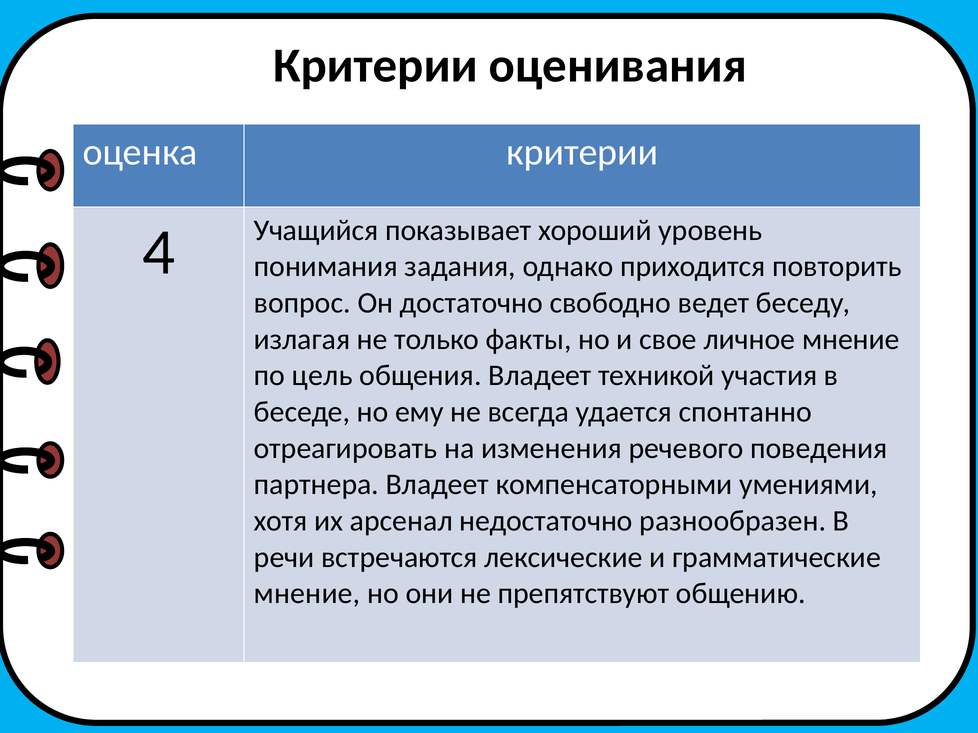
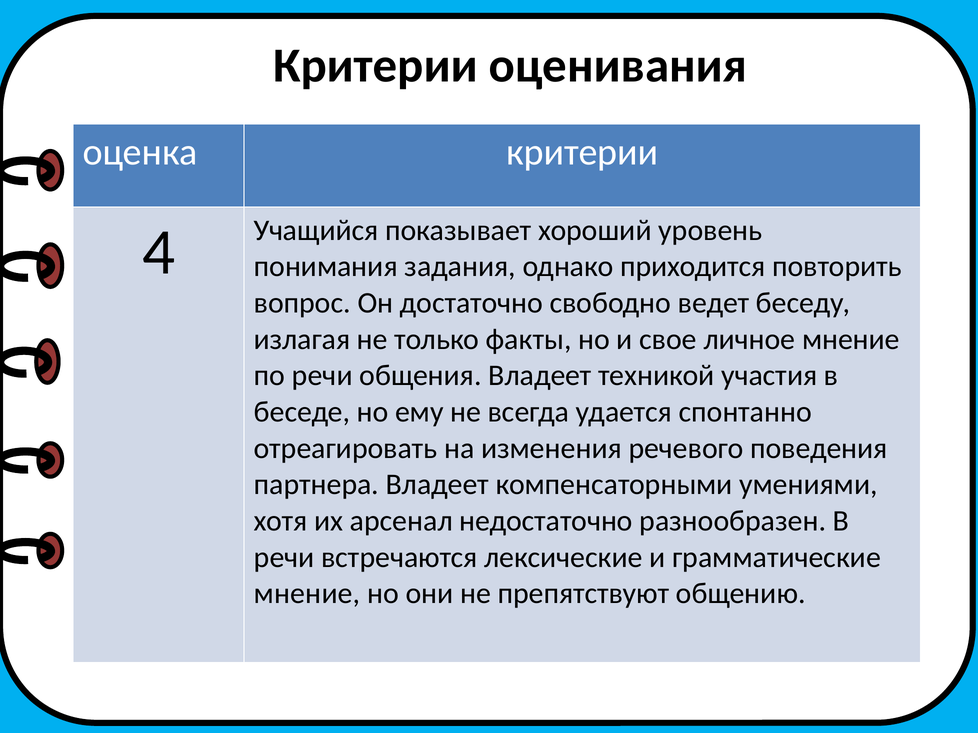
по цель: цель -> речи (322, 376)
